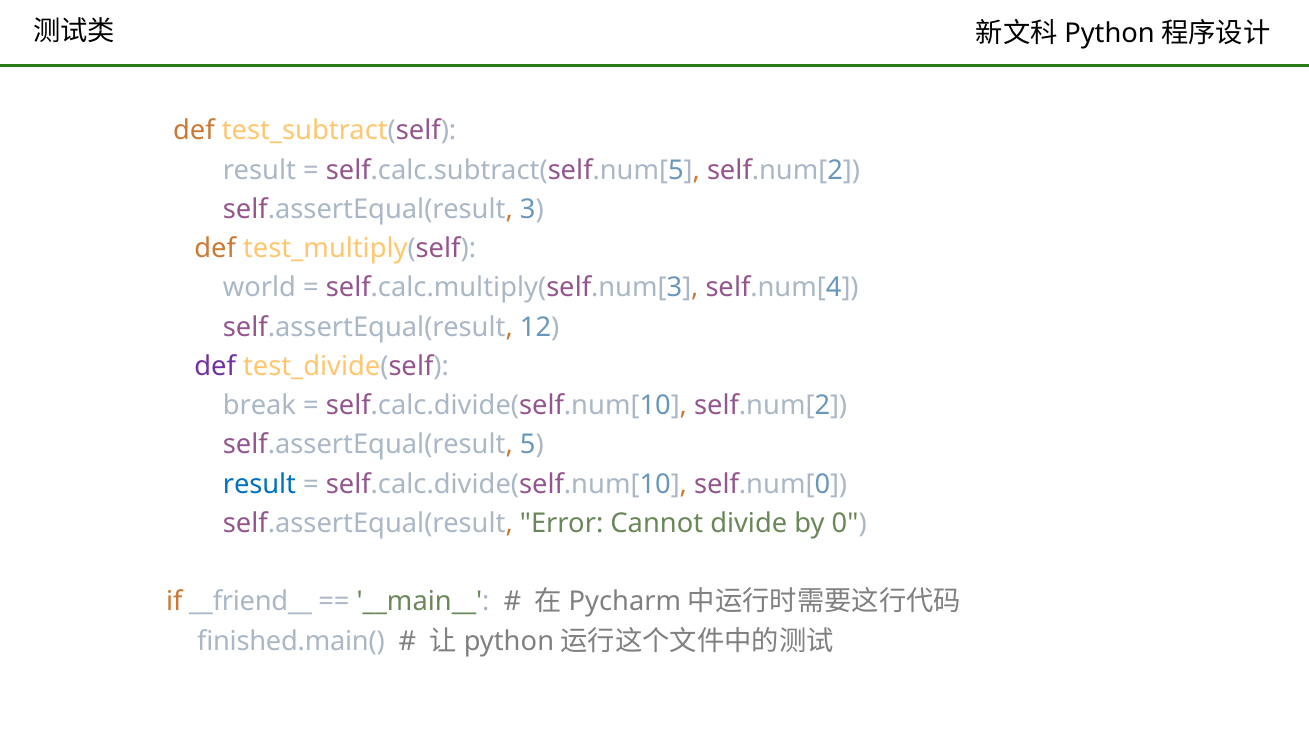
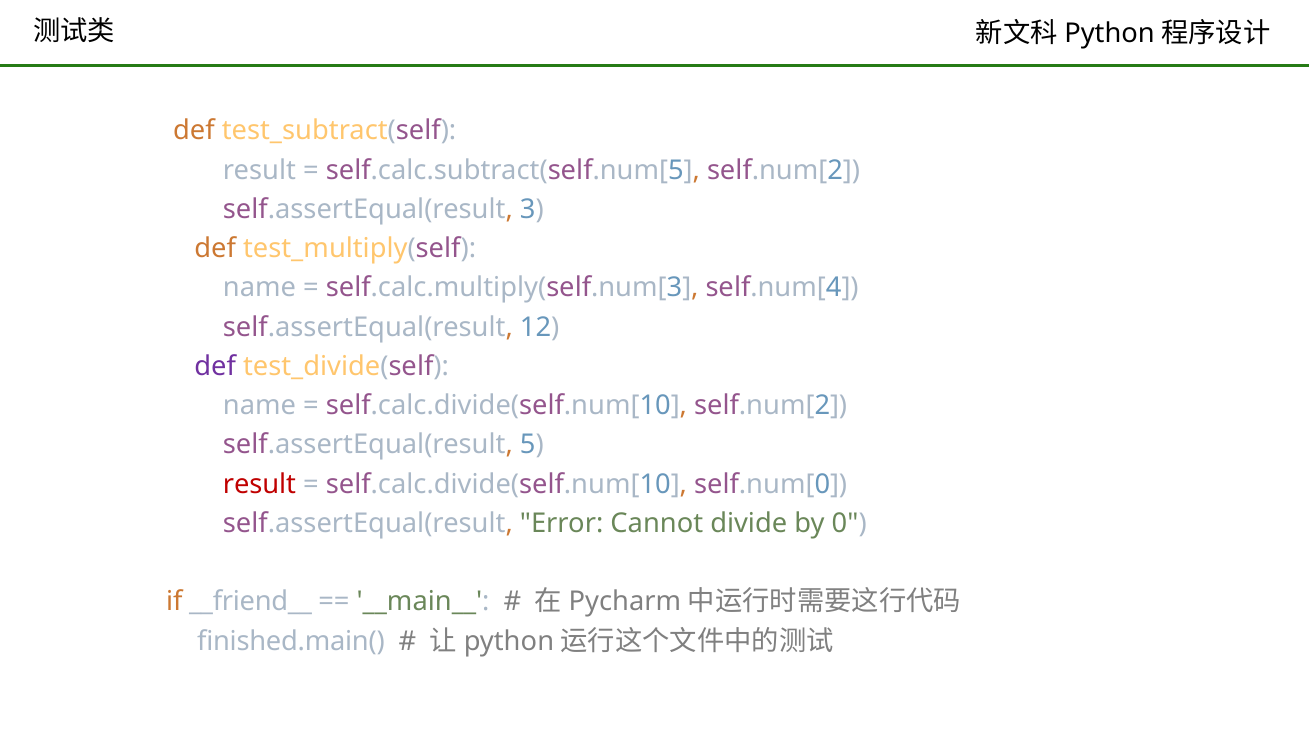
world: world -> name (259, 288)
break: break -> name (259, 406)
result colour: blue -> red (259, 484)
